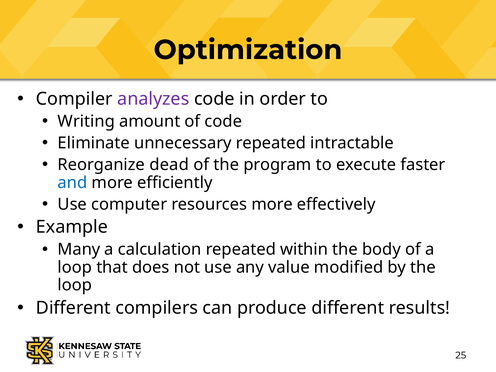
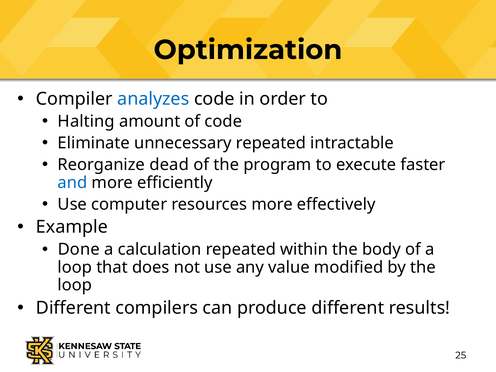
analyzes colour: purple -> blue (153, 99)
Writing: Writing -> Halting (86, 121)
Many: Many -> Done (79, 249)
